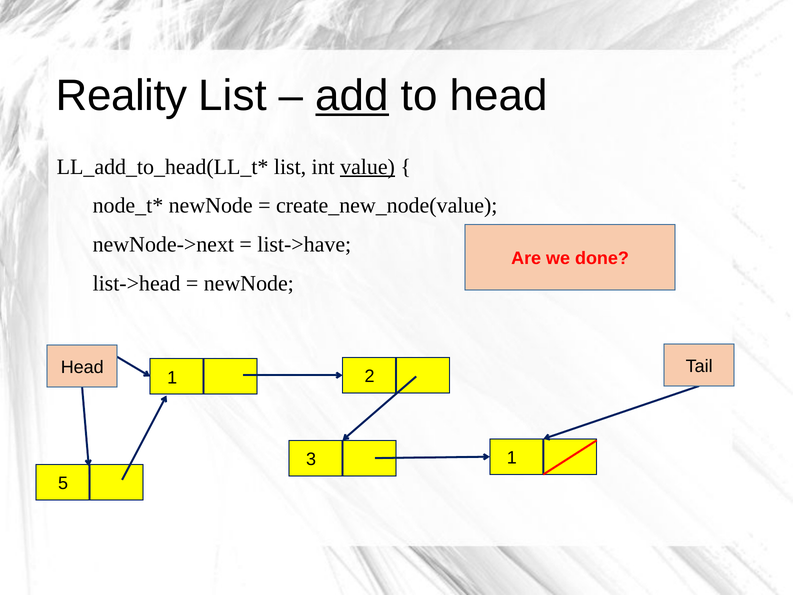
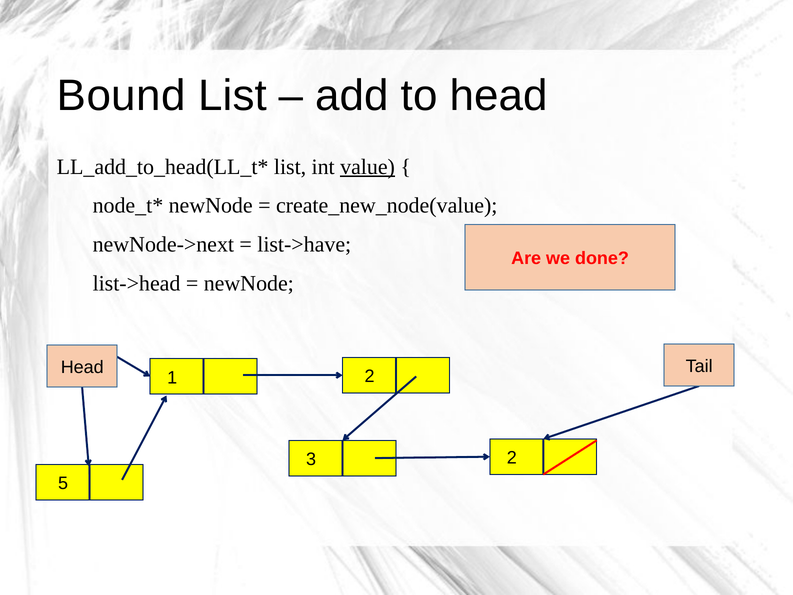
Reality: Reality -> Bound (121, 96)
add underline: present -> none (352, 96)
3 1: 1 -> 2 (512, 458)
